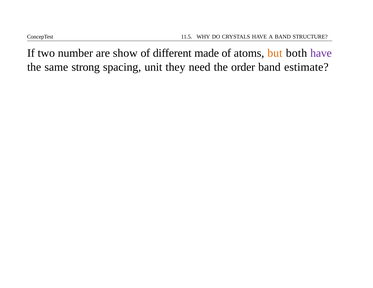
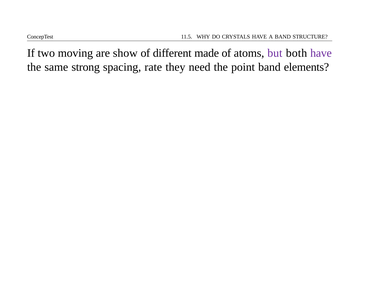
number: number -> moving (75, 53)
but colour: orange -> purple (275, 53)
unit: unit -> rate (153, 67)
order: order -> point (243, 67)
estimate: estimate -> elements (306, 67)
